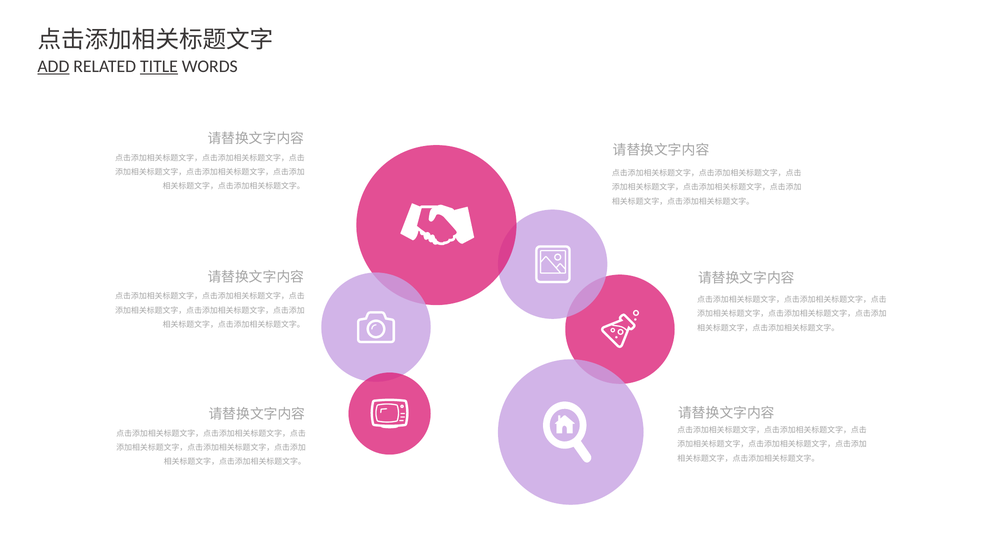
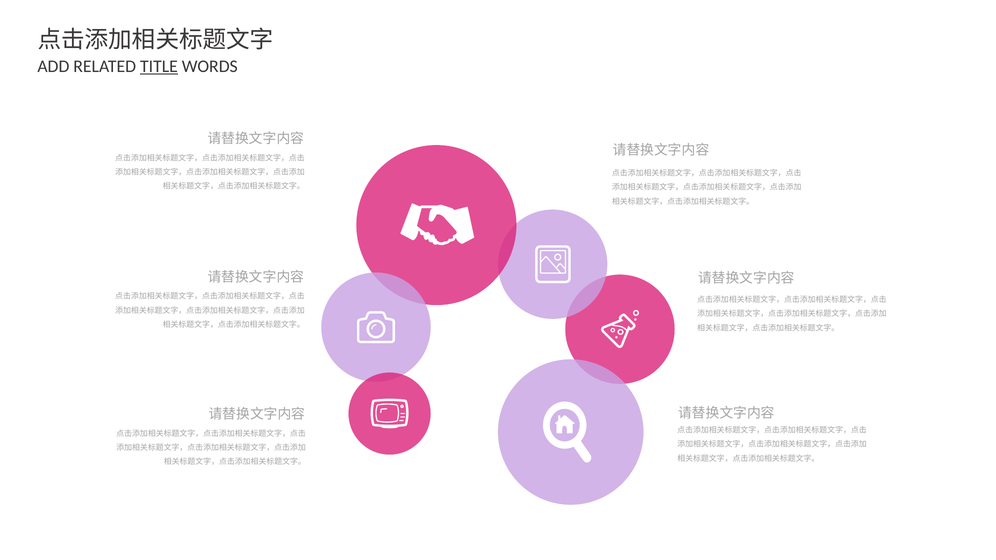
ADD underline: present -> none (53, 66)
